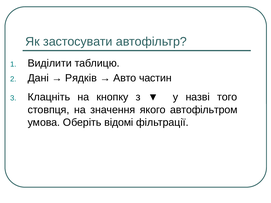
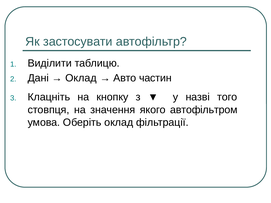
Рядків: Рядків -> Оклад (81, 78)
Оберіть відомі: відомі -> оклад (119, 123)
